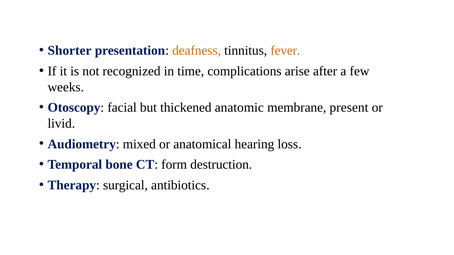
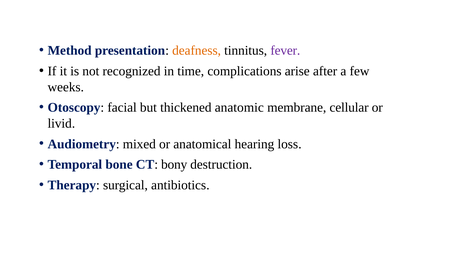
Shorter: Shorter -> Method (70, 51)
fever colour: orange -> purple (285, 51)
present: present -> cellular (349, 108)
form: form -> bony (174, 165)
